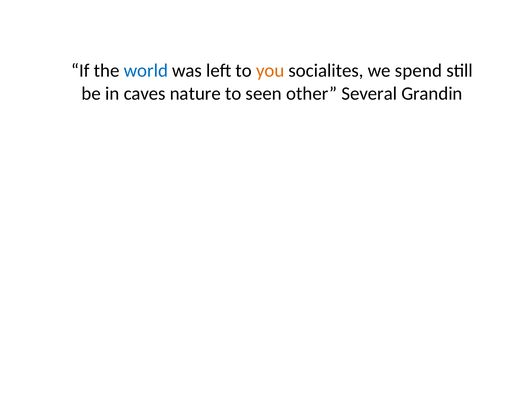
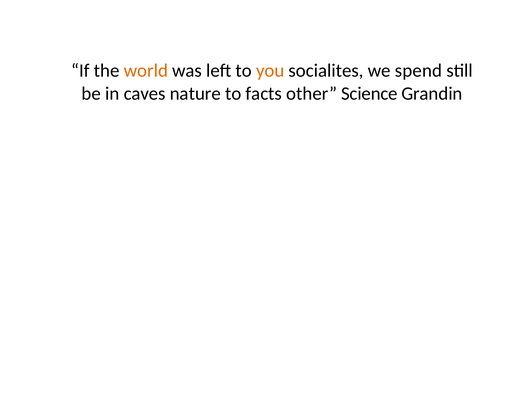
world colour: blue -> orange (146, 71)
seen: seen -> facts (264, 93)
Several: Several -> Science (369, 93)
